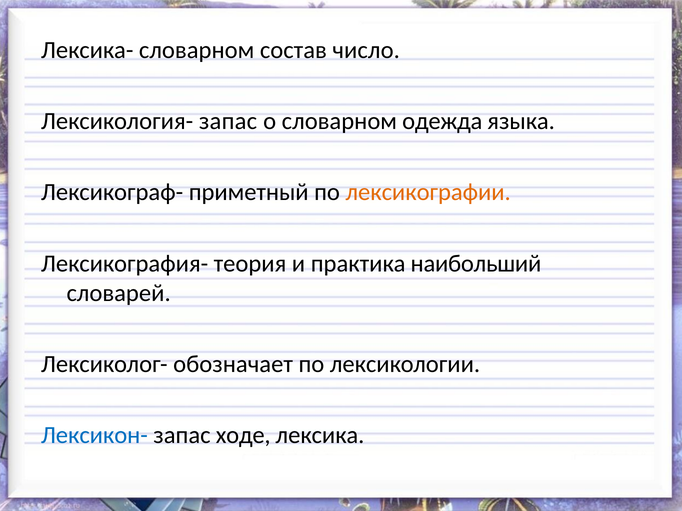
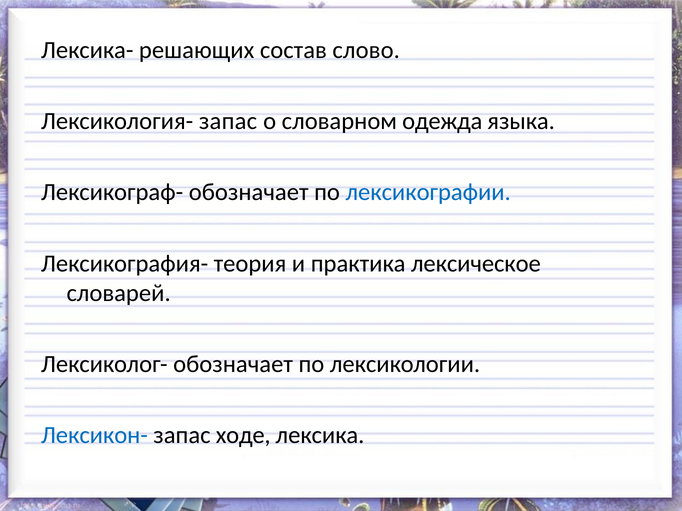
Лексика- словарном: словарном -> решающих (197, 50)
число: число -> слово (366, 50)
Лексикограф- приметный: приметный -> обозначает (249, 193)
лексикографии colour: orange -> blue (428, 193)
наибольший: наибольший -> лексическое (476, 264)
